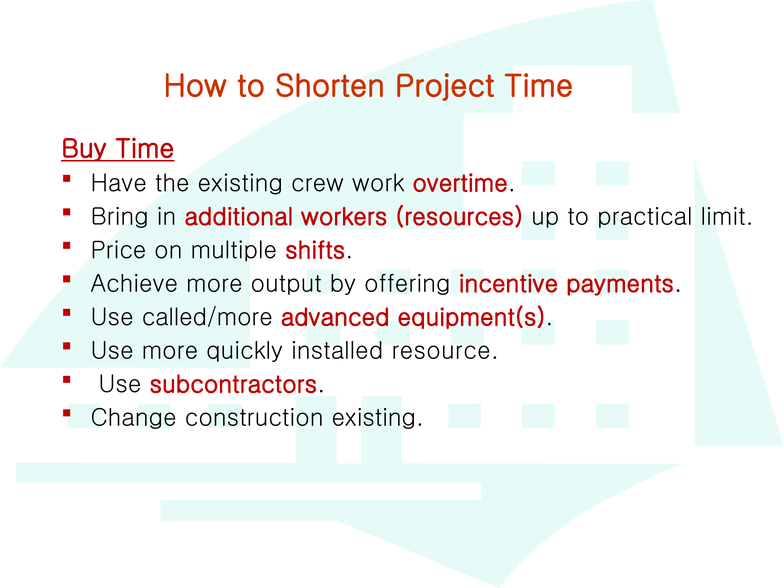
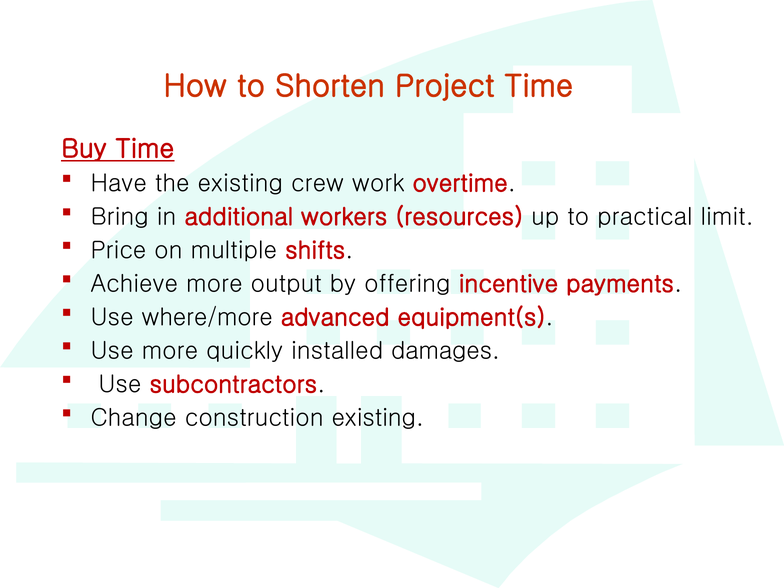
called/more: called/more -> where/more (207, 317)
resource: resource -> damages (445, 351)
